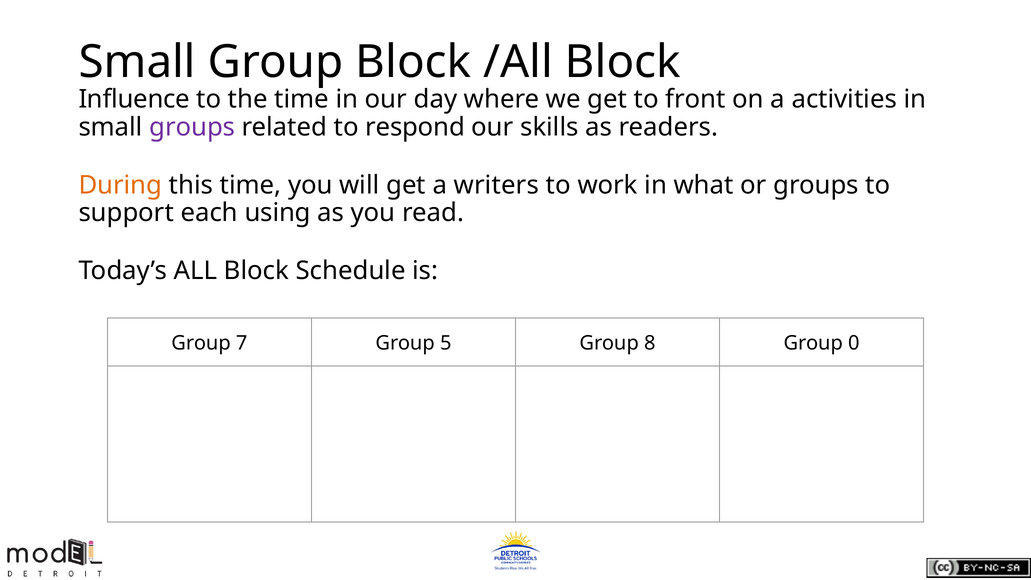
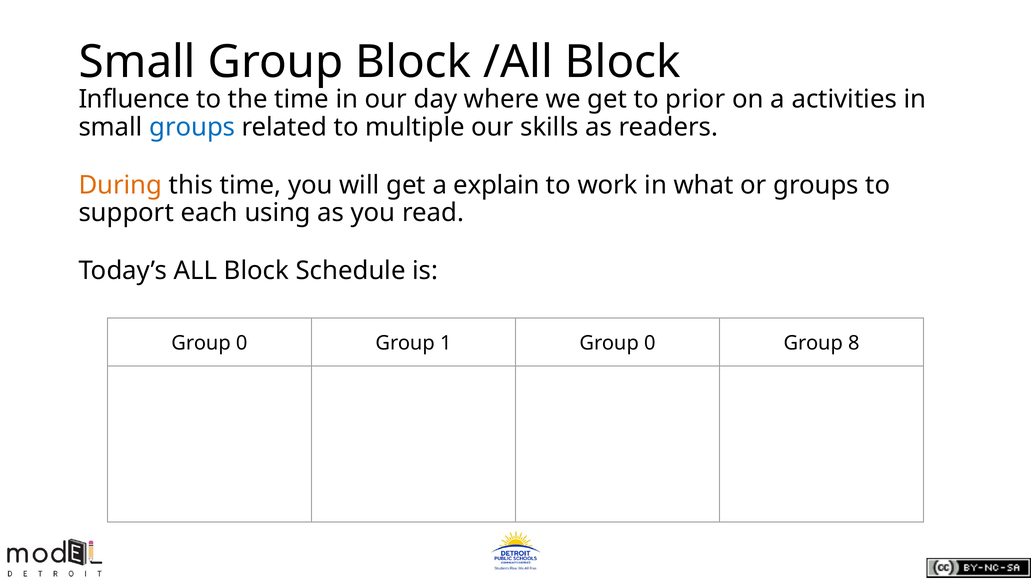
front: front -> prior (695, 99)
groups colour: purple -> blue (192, 127)
respond: respond -> multiple (415, 127)
writers: writers -> explain (497, 185)
7: 7 -> 0 (242, 343)
5: 5 -> 1 (446, 343)
8: 8 -> 0 (650, 343)
0: 0 -> 8 (854, 343)
